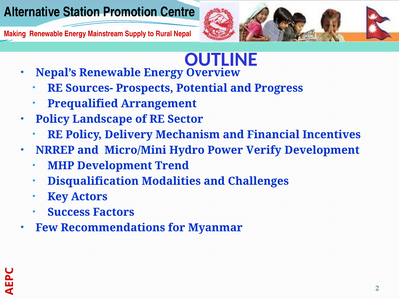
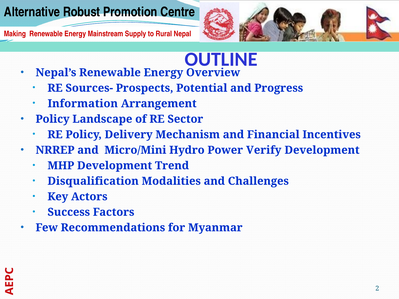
Station: Station -> Robust (82, 12)
Prequalified: Prequalified -> Information (83, 104)
